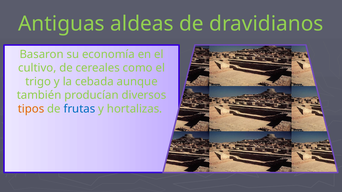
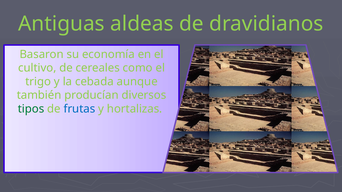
tipos colour: orange -> green (31, 109)
